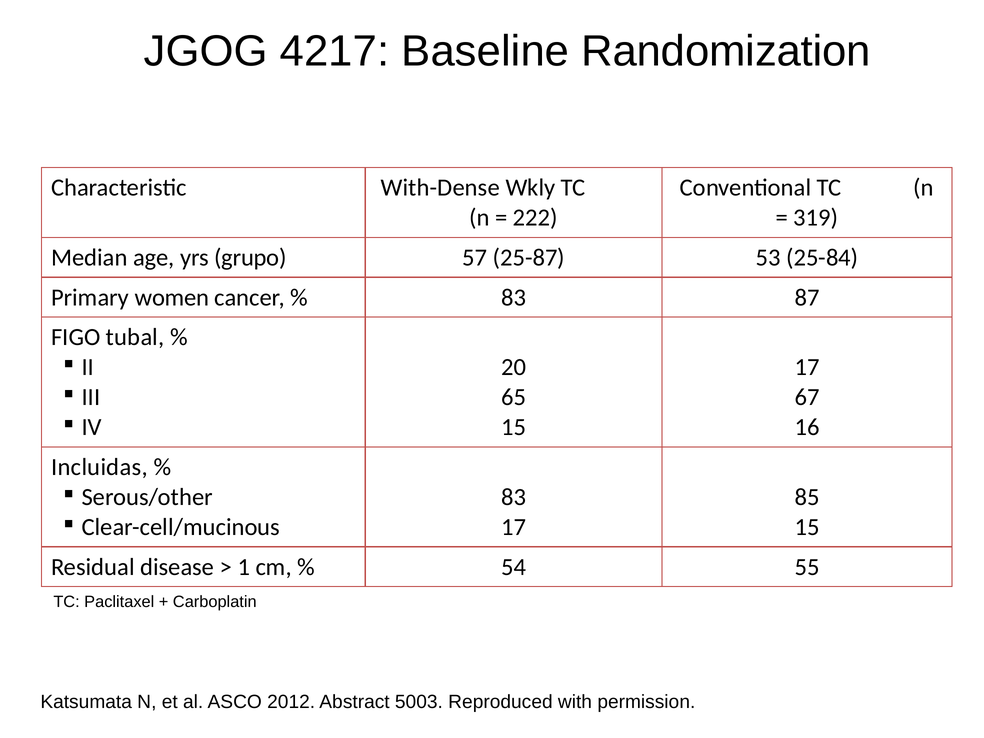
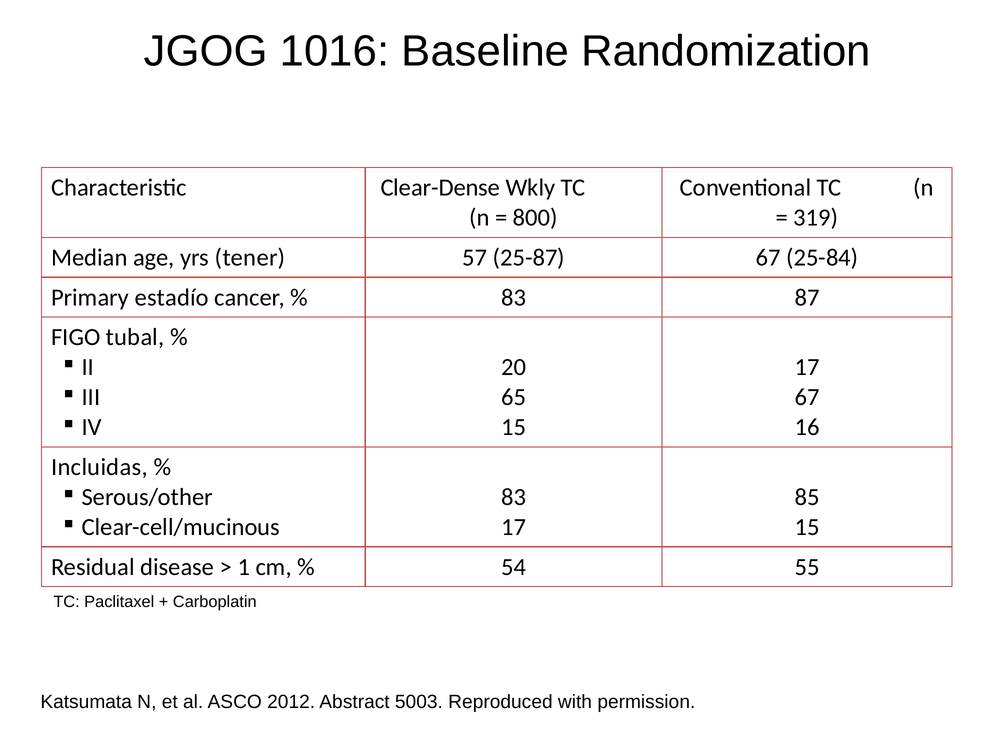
4217: 4217 -> 1016 (334, 51)
With-Dense: With-Dense -> Clear-Dense (440, 188)
222: 222 -> 800 (535, 218)
grupo: grupo -> tener (250, 258)
25-87 53: 53 -> 67 (768, 258)
women: women -> estadío (172, 297)
